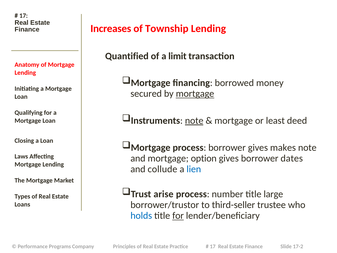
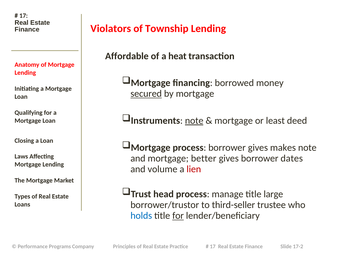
Increases: Increases -> Violators (111, 29)
Quantified: Quantified -> Affordable (127, 56)
limit: limit -> heat (177, 56)
secured underline: none -> present (146, 94)
mortgage underline: present -> none (195, 94)
option: option -> better (204, 158)
collude: collude -> volume (163, 169)
lien colour: blue -> red (194, 169)
arise: arise -> head (164, 194)
number: number -> manage (228, 194)
